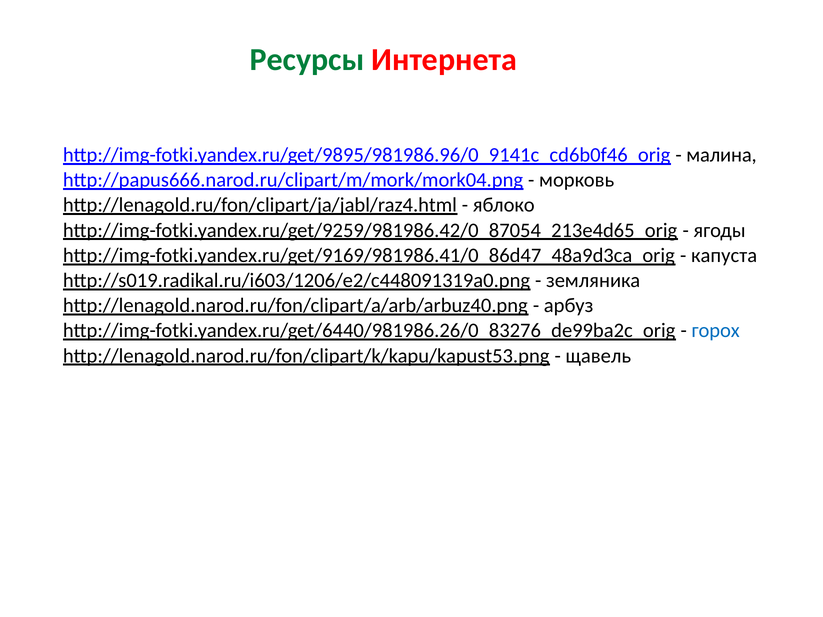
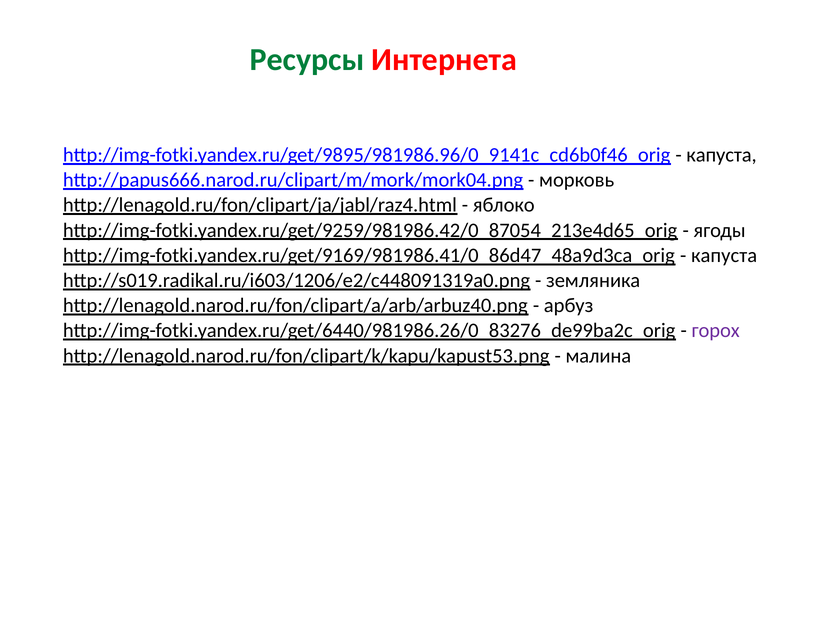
малина: малина -> капуста (721, 155)
горох colour: blue -> purple (716, 331)
щавель: щавель -> малина (598, 356)
